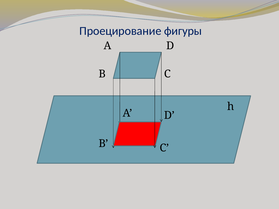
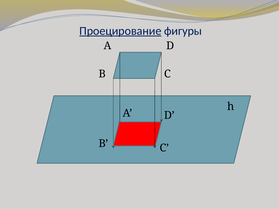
Проецирование underline: none -> present (120, 31)
